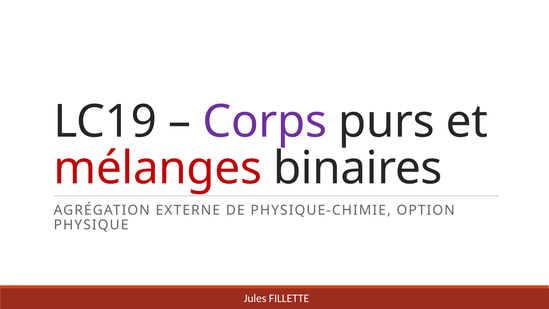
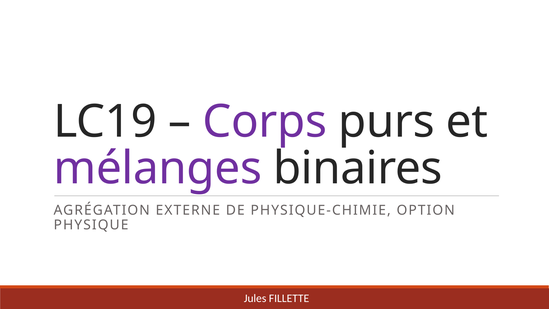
mélanges colour: red -> purple (158, 168)
